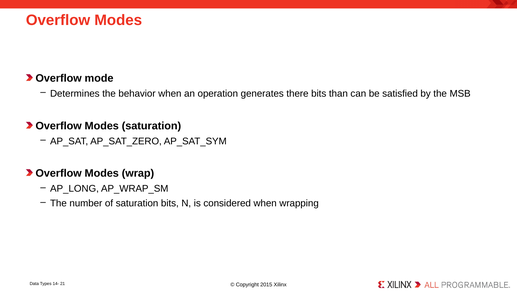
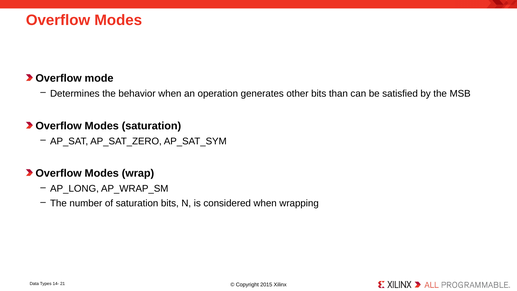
there: there -> other (297, 94)
